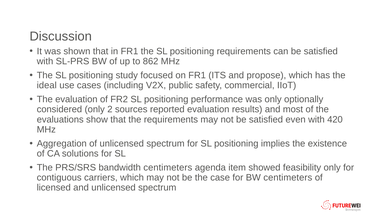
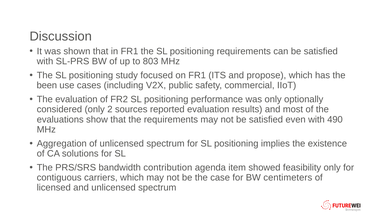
862: 862 -> 803 (151, 61)
ideal: ideal -> been (47, 85)
420: 420 -> 490 (335, 119)
bandwidth centimeters: centimeters -> contribution (168, 167)
